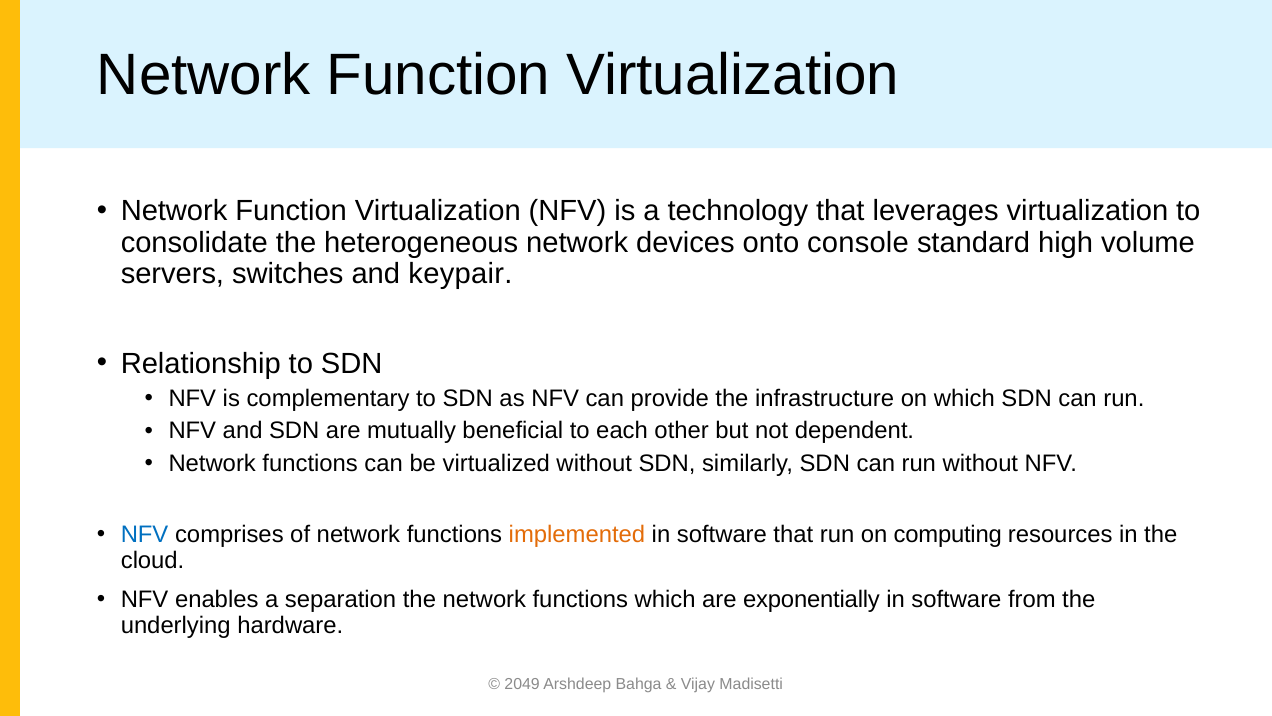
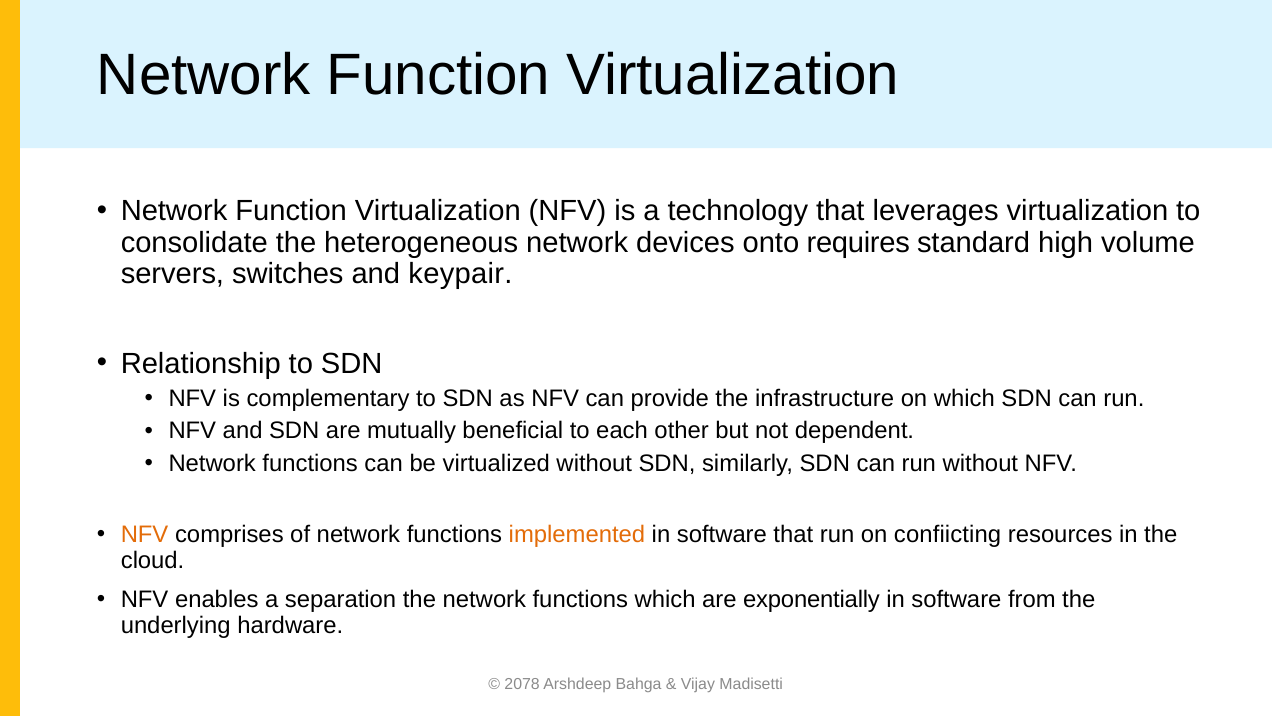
console: console -> requires (858, 242)
NFV colour: blue -> orange (145, 535)
computing: computing -> confiicting (948, 535)
2049: 2049 -> 2078 (522, 683)
